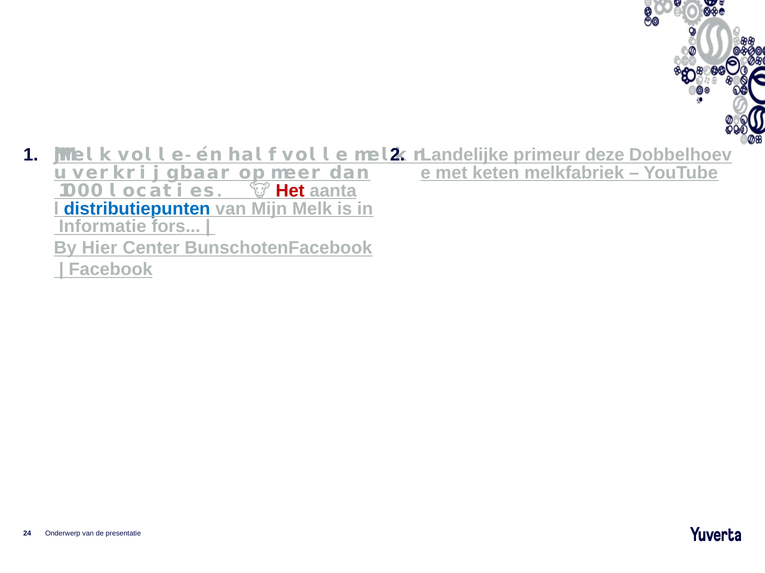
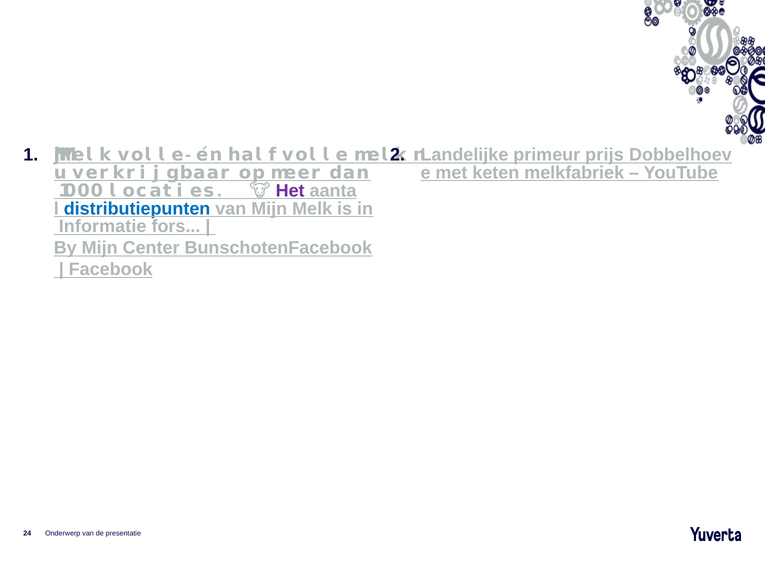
deze: deze -> prijs (605, 155)
Het colour: red -> purple (290, 191)
By Hier: Hier -> Mijn (100, 248)
